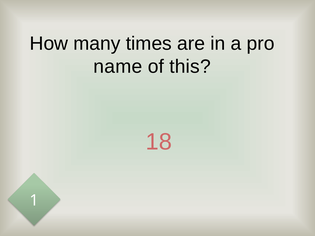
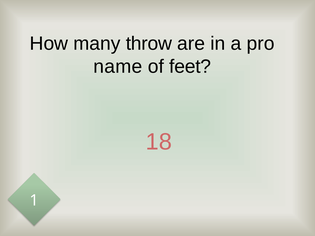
times: times -> throw (149, 44)
this: this -> feet (190, 67)
